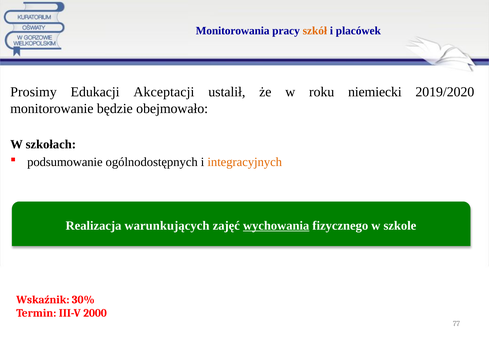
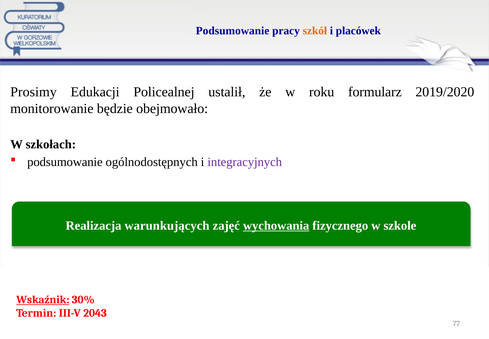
Monitorowania: Monitorowania -> Podsumowanie (233, 31)
Akceptacji: Akceptacji -> Policealnej (164, 92)
niemiecki: niemiecki -> formularz (375, 92)
integracyjnych colour: orange -> purple (245, 162)
Wskaźnik underline: none -> present (43, 299)
2000: 2000 -> 2043 (95, 313)
